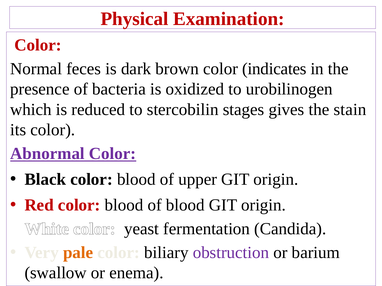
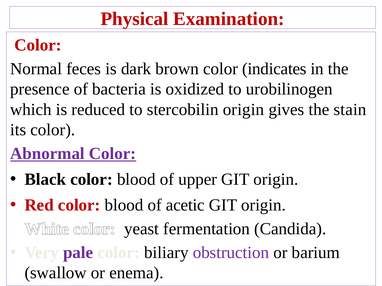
stercobilin stages: stages -> origin (243, 110)
of blood: blood -> acetic (185, 205)
pale colour: orange -> purple (78, 253)
